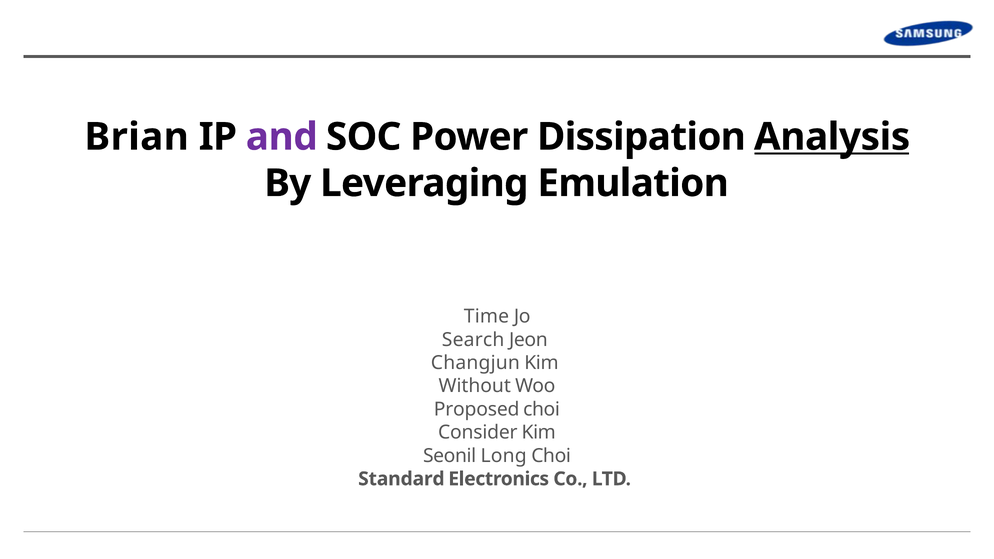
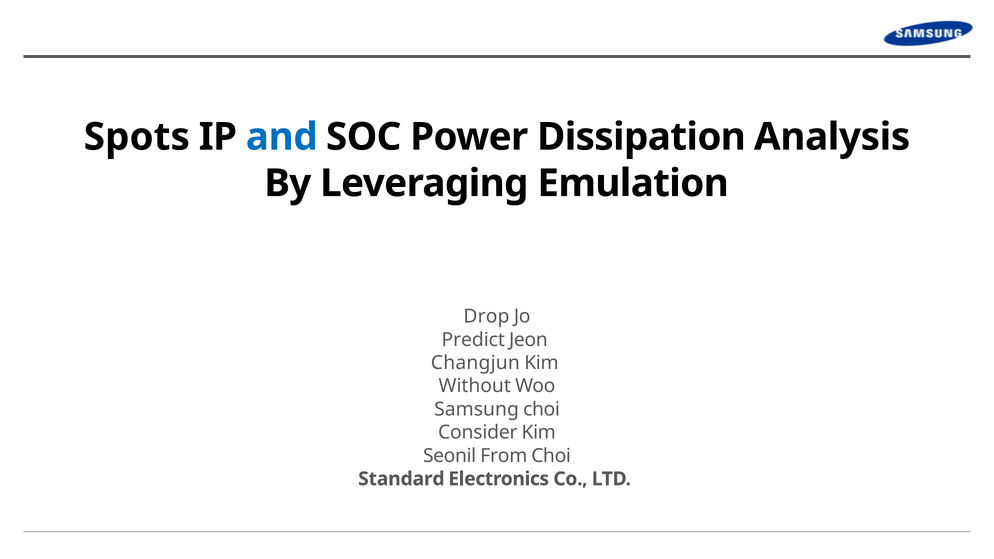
Brian: Brian -> Spots (137, 137)
and colour: purple -> blue (282, 137)
Analysis underline: present -> none (832, 137)
Time: Time -> Drop (486, 317)
Search: Search -> Predict (473, 340)
Proposed: Proposed -> Samsung (477, 409)
Long: Long -> From (504, 456)
